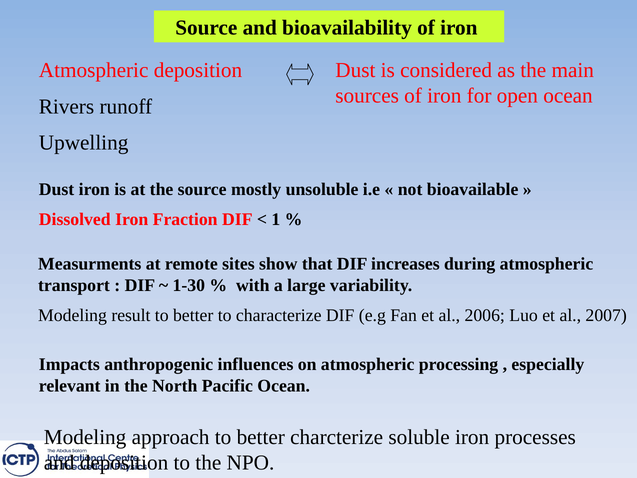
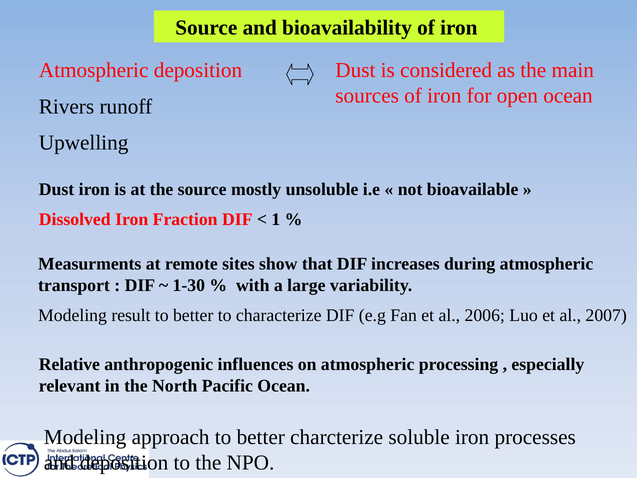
Impacts: Impacts -> Relative (69, 364)
